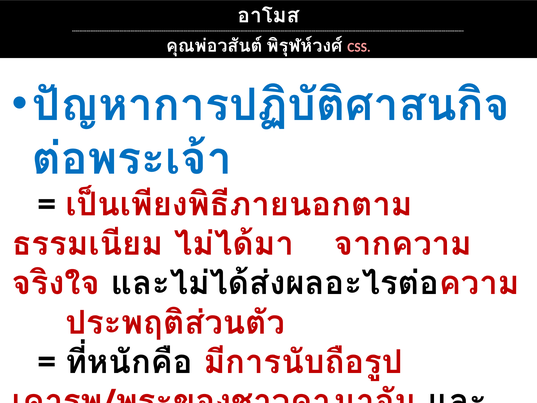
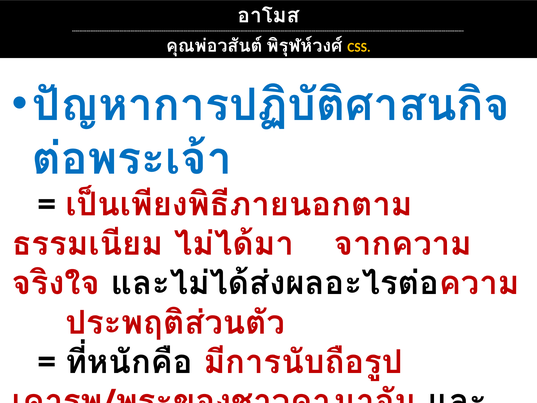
CSS colour: pink -> yellow (359, 47)
